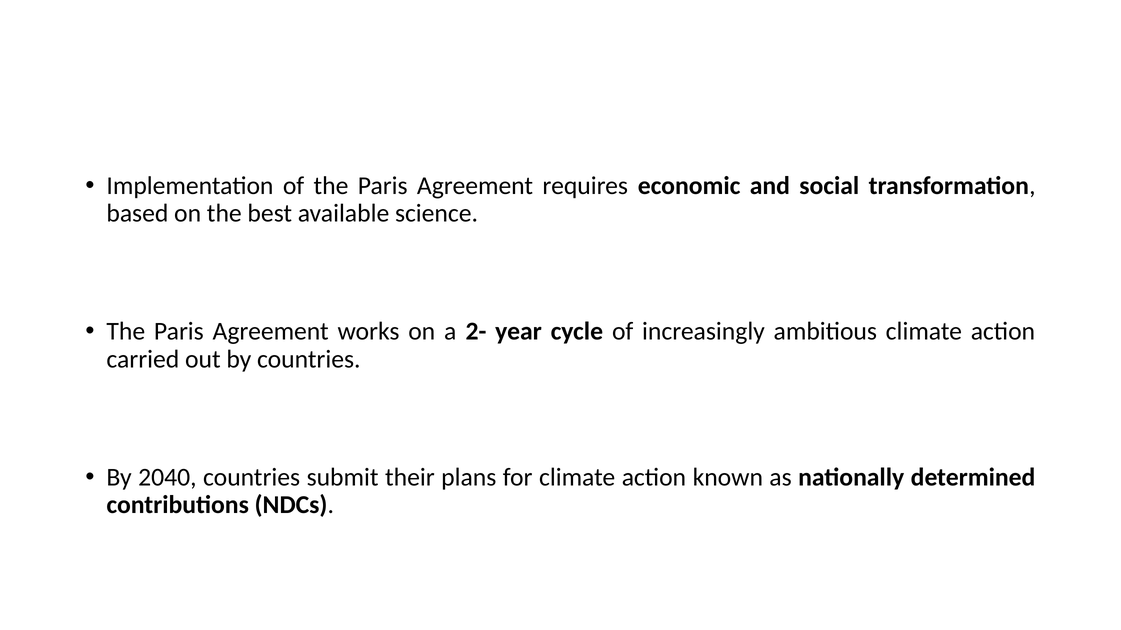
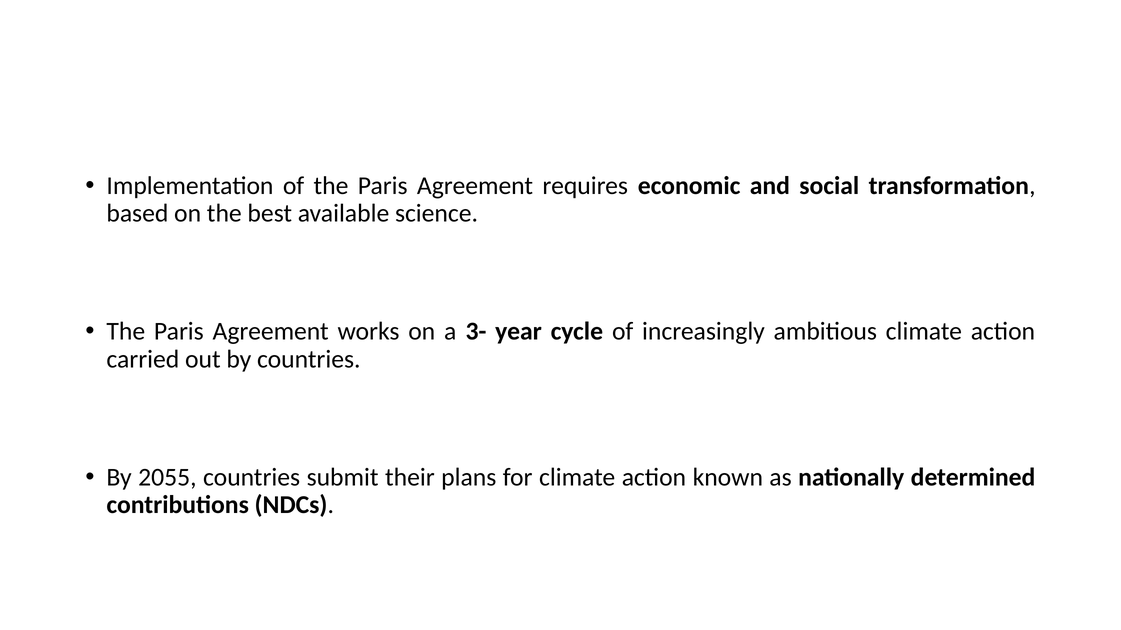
2-: 2- -> 3- (476, 332)
2040: 2040 -> 2055 (167, 478)
